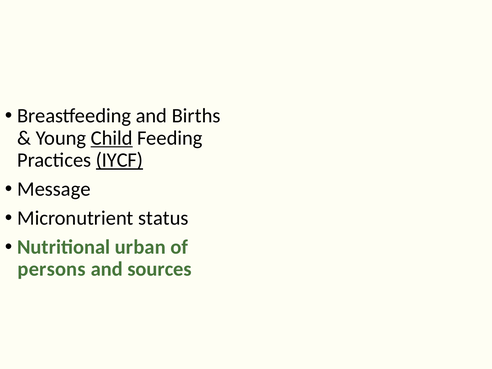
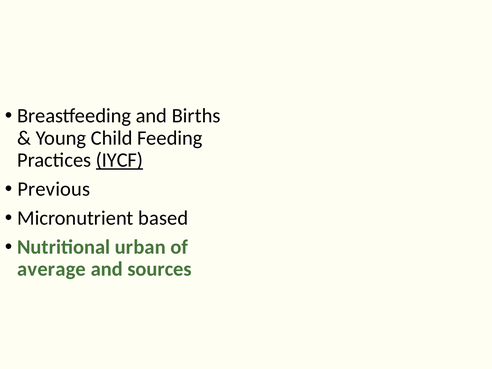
Child underline: present -> none (112, 138)
Message: Message -> Previous (54, 189)
status: status -> based (163, 218)
persons: persons -> average (52, 269)
